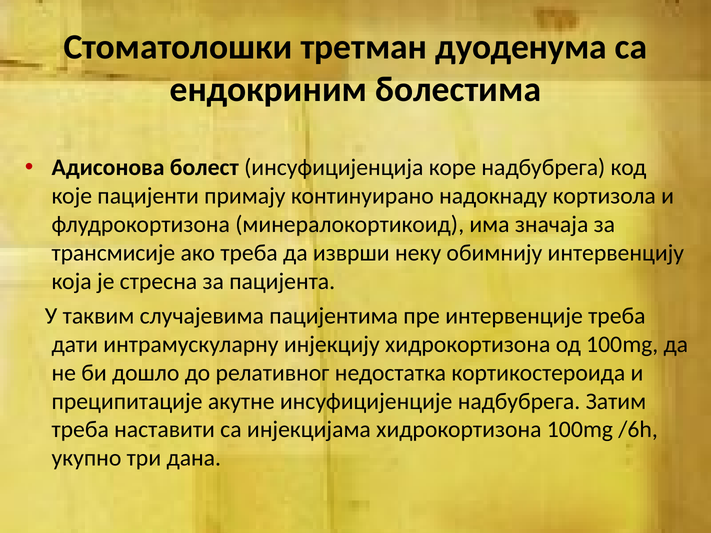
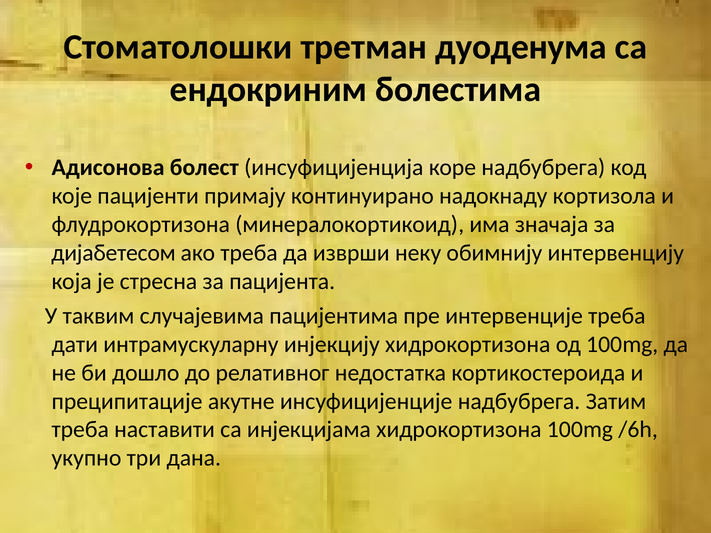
трансмисије: трансмисије -> дијабетесом (113, 253)
